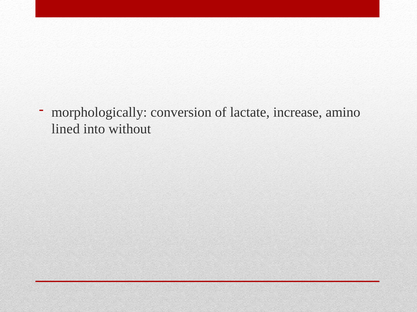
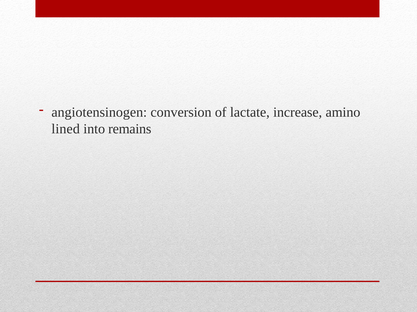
morphologically: morphologically -> angiotensinogen (99, 113)
without: without -> remains (130, 129)
